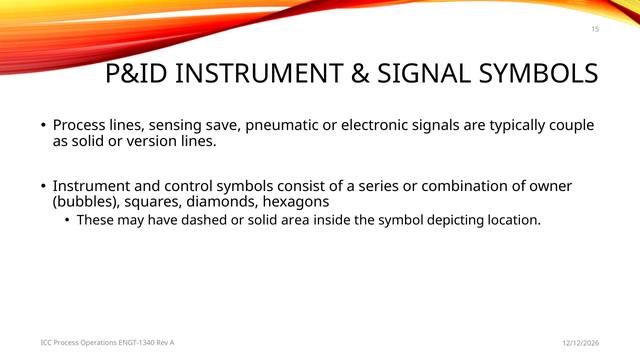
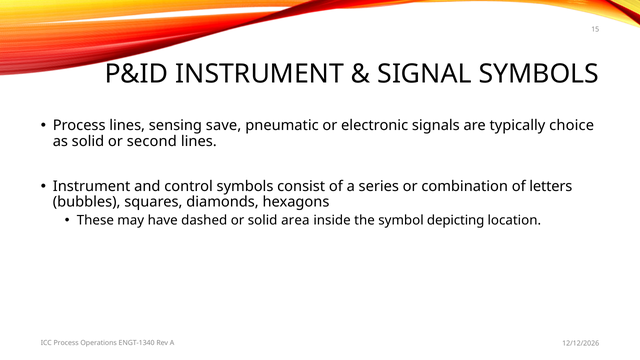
couple: couple -> choice (572, 125)
version: version -> second (152, 141)
owner: owner -> letters (551, 186)
